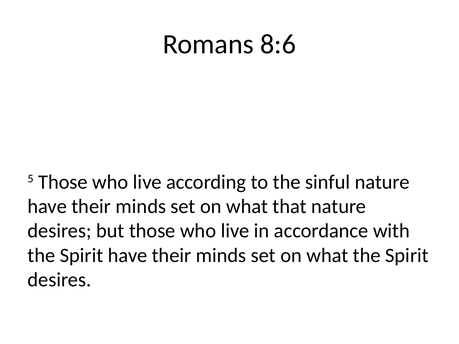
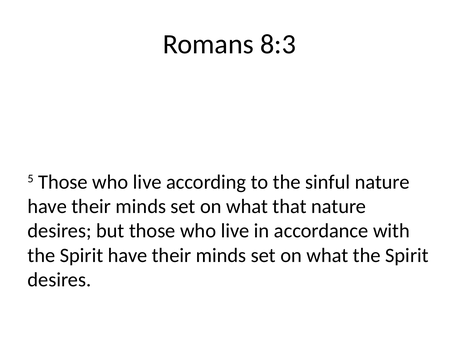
8:6: 8:6 -> 8:3 (278, 44)
